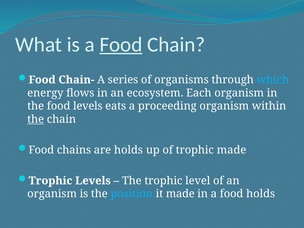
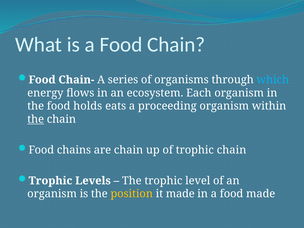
Food underline: present -> none (121, 45)
food levels: levels -> holds (88, 106)
are holds: holds -> chain (129, 150)
trophic made: made -> chain (232, 150)
position colour: light blue -> yellow (132, 194)
food holds: holds -> made (261, 194)
